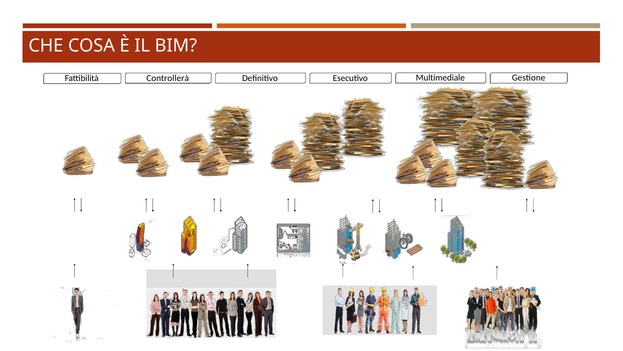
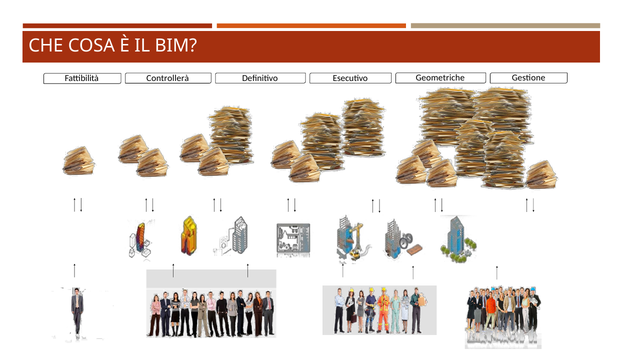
Multimediale: Multimediale -> Geometriche (440, 78)
